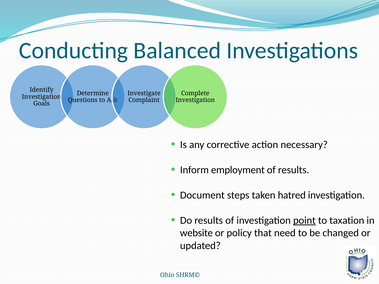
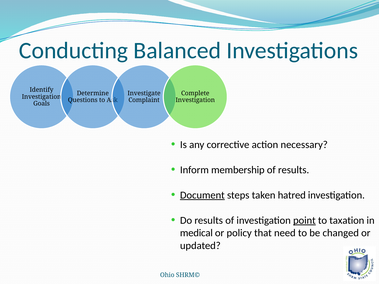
employment: employment -> membership (238, 170)
Document underline: none -> present (202, 195)
website: website -> medical (196, 233)
